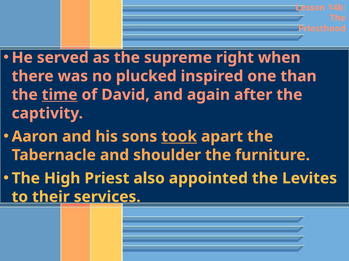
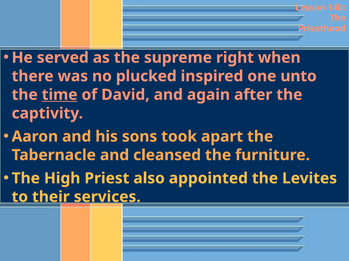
than: than -> unto (299, 76)
took underline: present -> none (179, 137)
shoulder: shoulder -> cleansed (167, 156)
